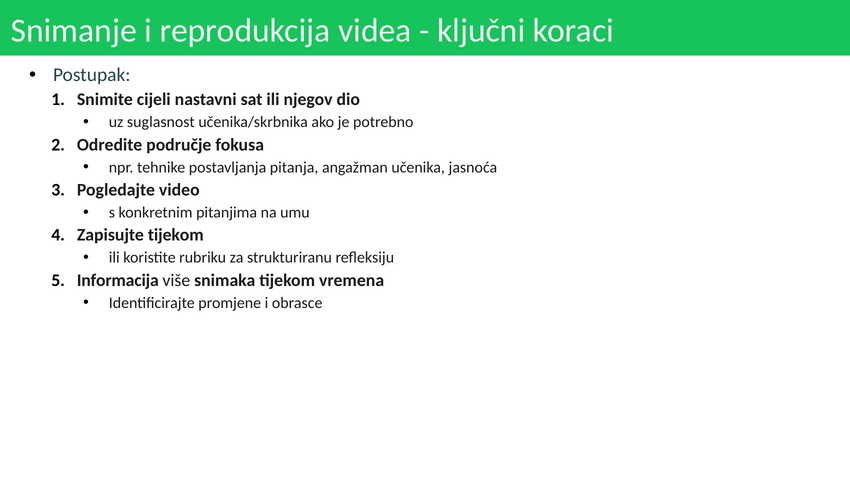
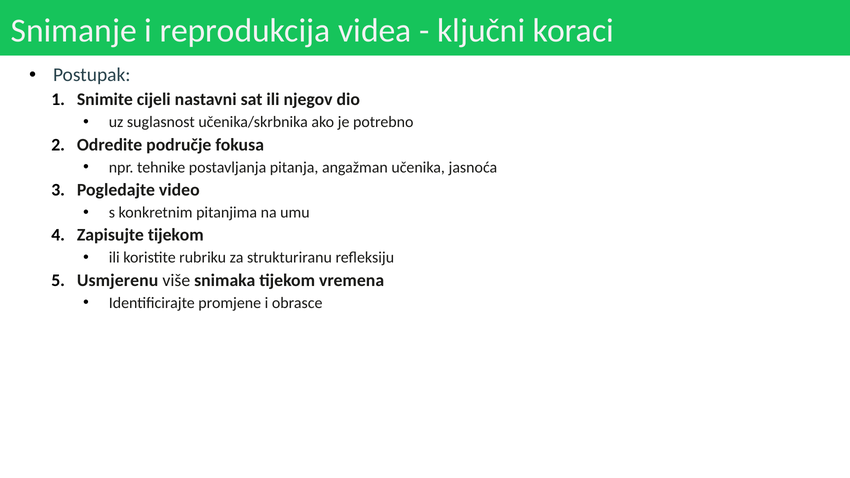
Informacija: Informacija -> Usmjerenu (118, 280)
